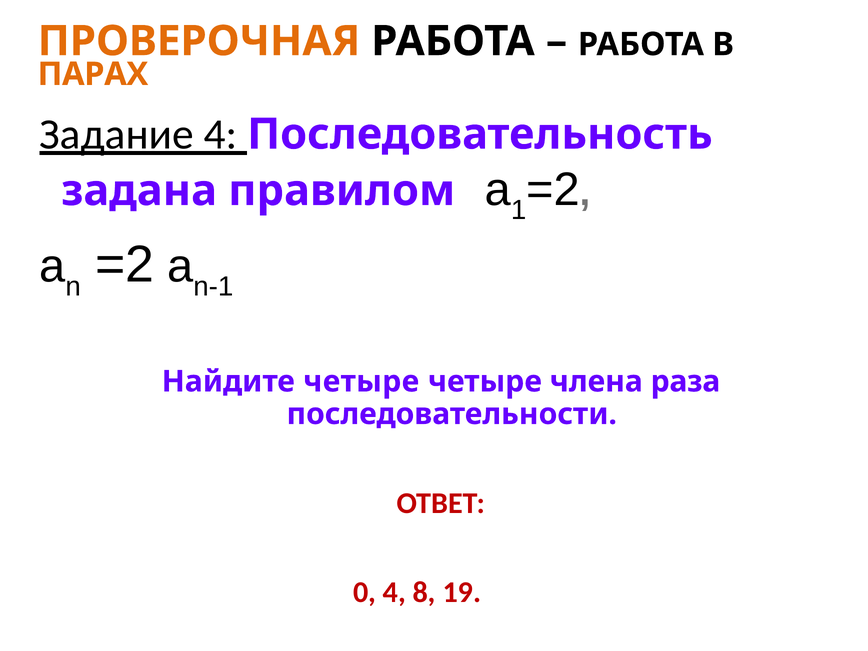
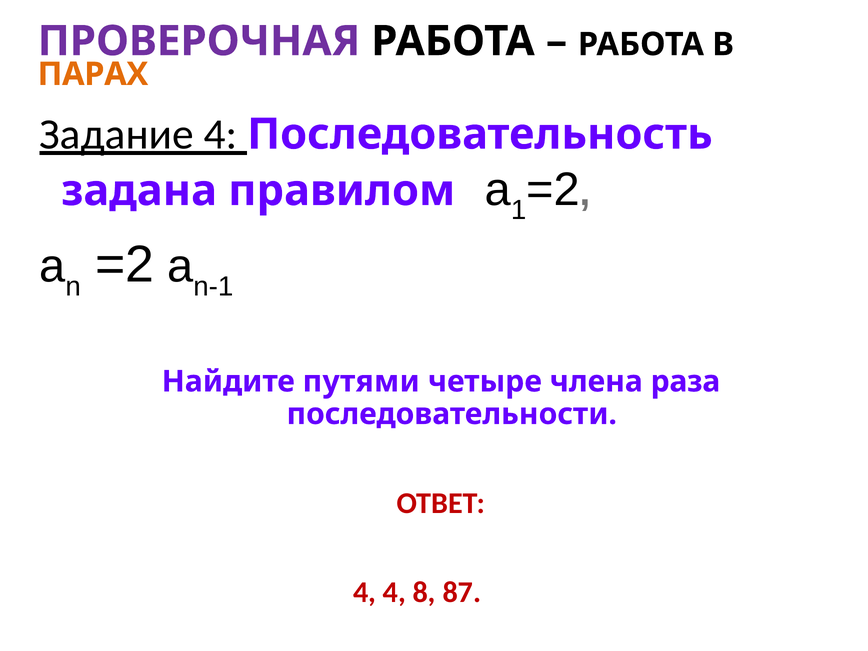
ПРОВЕРОЧНАЯ colour: orange -> purple (199, 41)
Найдите четыре: четыре -> путями (361, 382)
0: 0 -> 4 (365, 592)
19: 19 -> 87 (462, 592)
